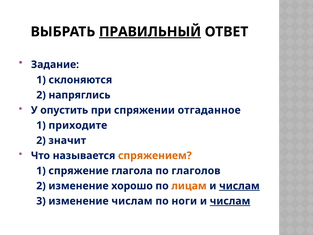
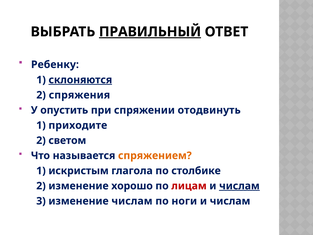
Задание: Задание -> Ребенку (55, 64)
склоняются underline: none -> present (80, 80)
напряглись: напряглись -> спряжения (79, 95)
отгаданное: отгаданное -> отодвинуть (209, 110)
значит: значит -> светом (67, 140)
спряжение: спряжение -> искристым (79, 171)
глаголов: глаголов -> столбике (196, 171)
лицам colour: orange -> red (189, 186)
числам underline: present -> none (230, 201)
